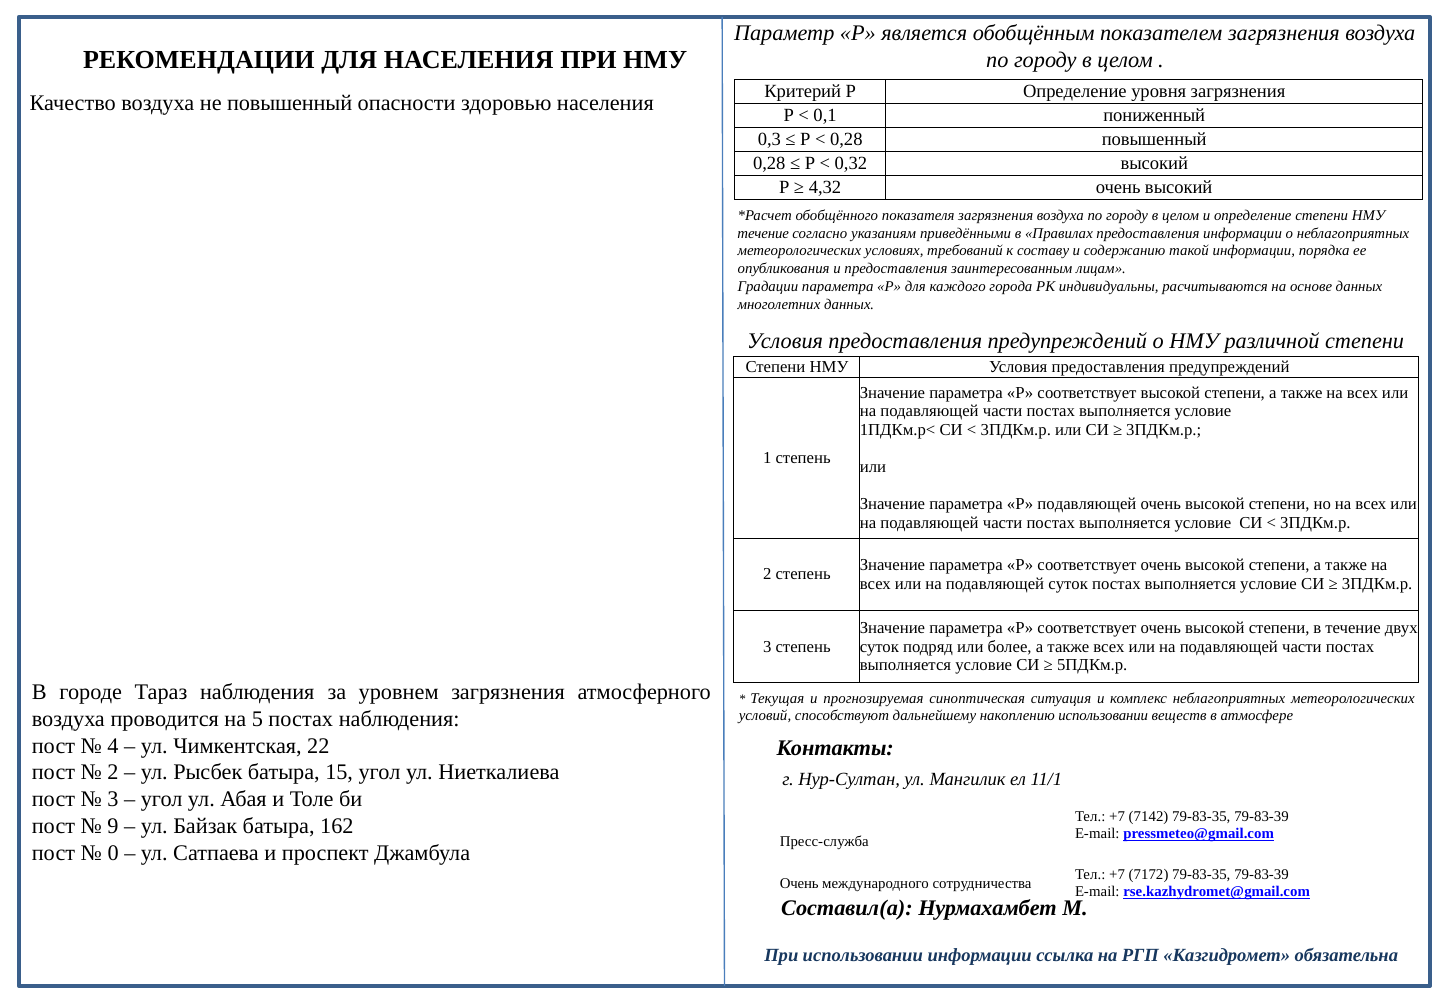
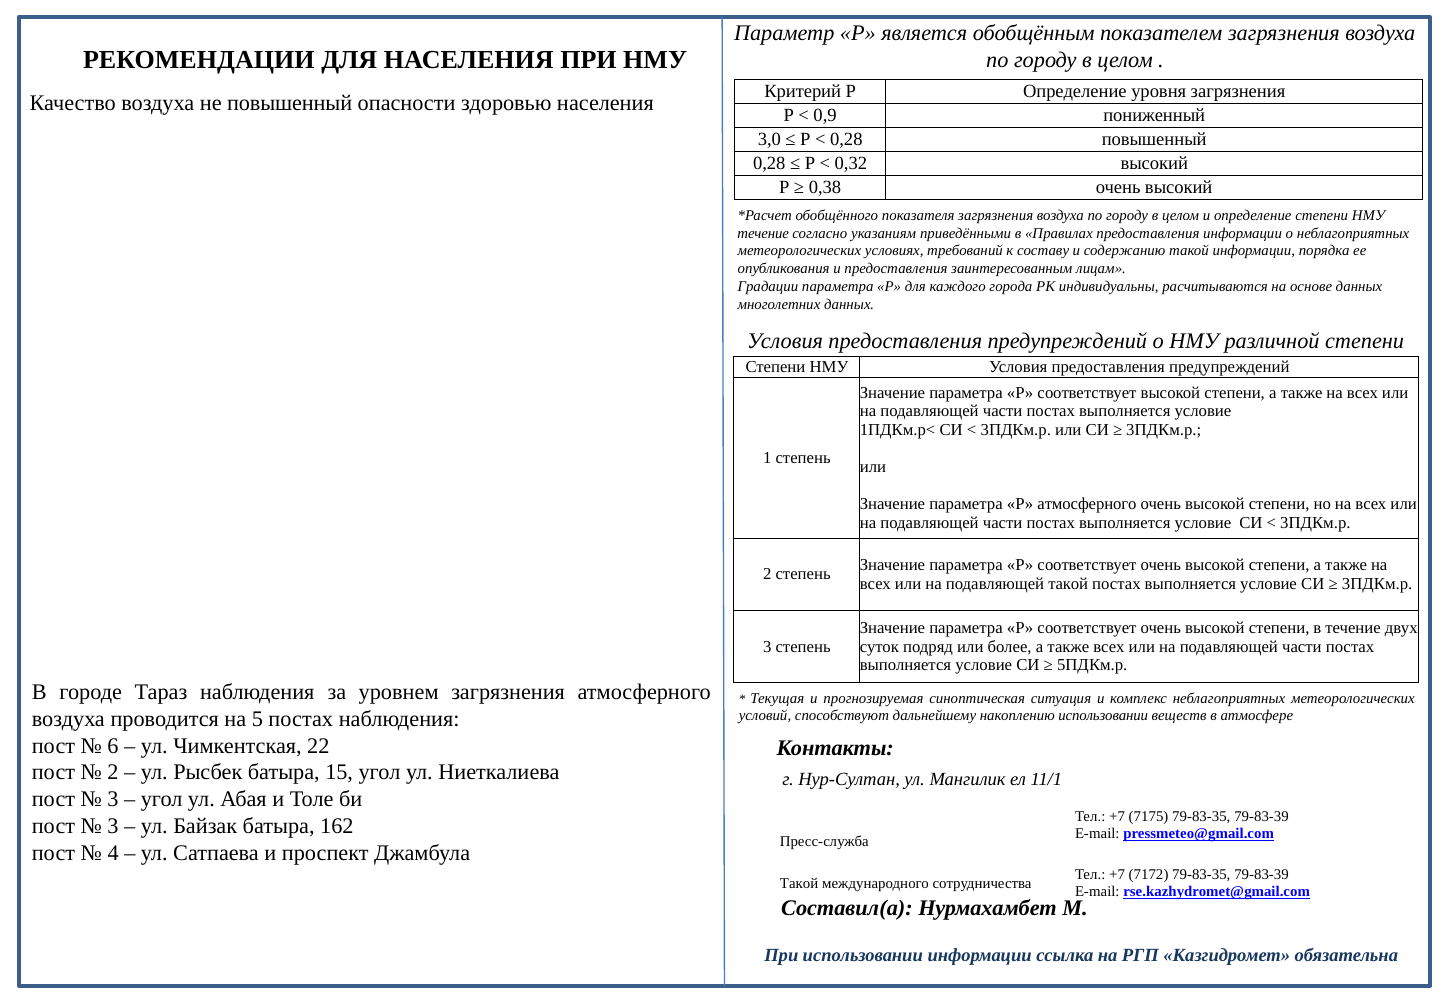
0,1: 0,1 -> 0,9 (825, 115)
0,3: 0,3 -> 3,0 (769, 139)
4,32: 4,32 -> 0,38 (825, 187)
Р подавляющей: подавляющей -> атмосферного (1087, 504)
подавляющей суток: суток -> такой (1068, 584)
4: 4 -> 6 (113, 746)
7142: 7142 -> 7175 (1149, 817)
9: 9 -> 3 (113, 826)
0: 0 -> 4 (113, 853)
Очень: Очень -> Такой (799, 883)
